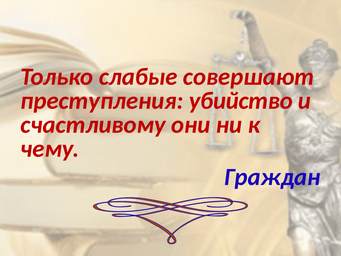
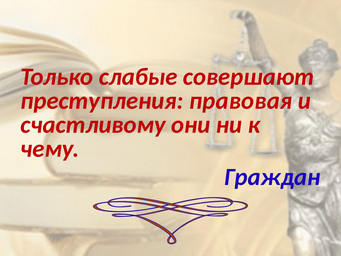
убийство: убийство -> правовая (241, 101)
